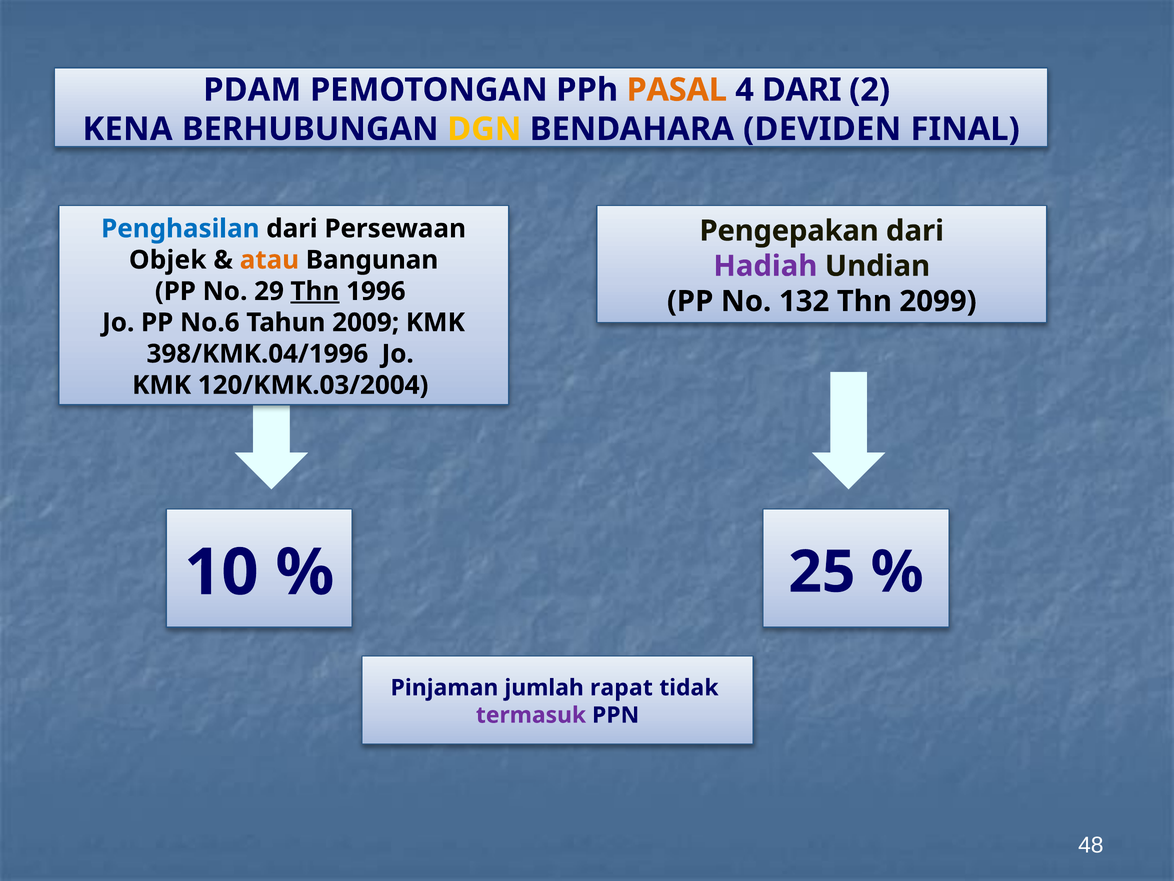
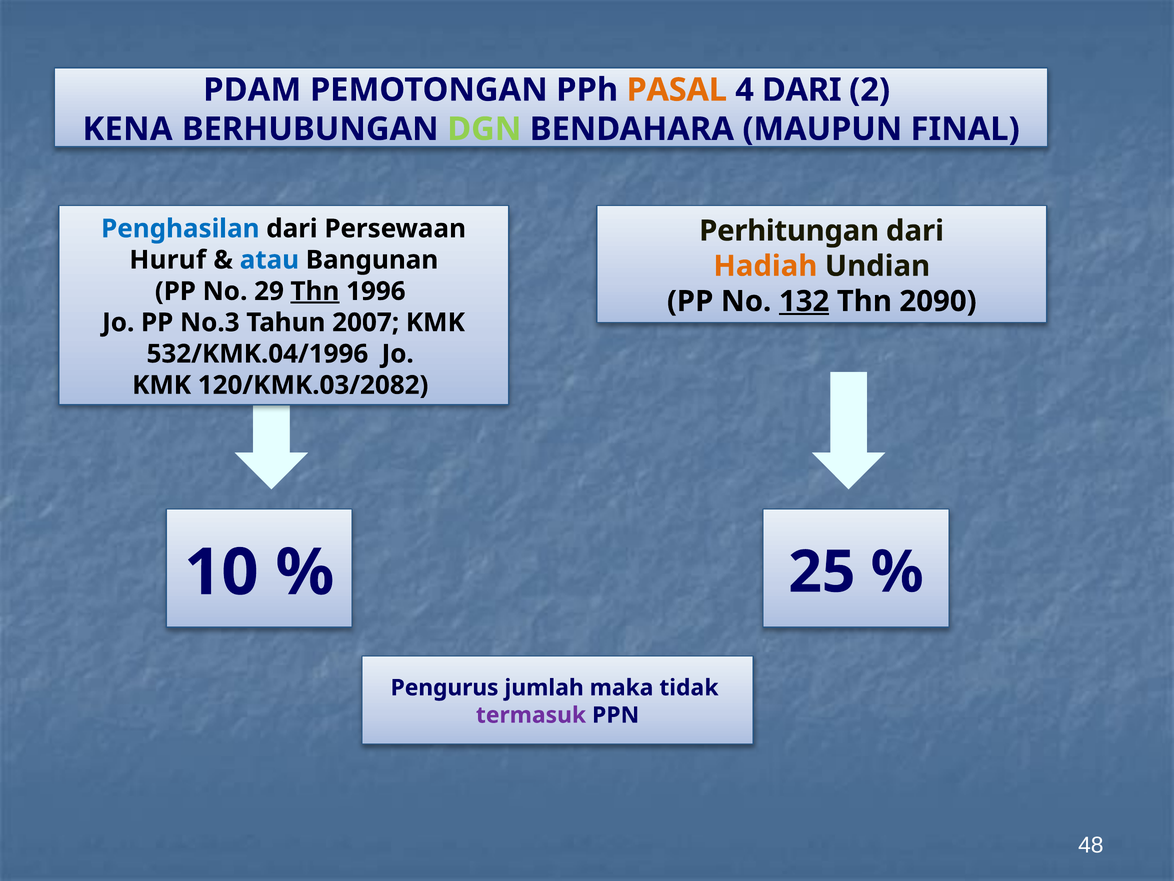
DGN colour: yellow -> light green (484, 129)
DEVIDEN: DEVIDEN -> MAUPUN (822, 129)
Pengepakan: Pengepakan -> Perhitungan (789, 231)
Objek: Objek -> Huruf (168, 260)
atau colour: orange -> blue (269, 260)
Hadiah colour: purple -> orange (765, 266)
132 underline: none -> present (804, 301)
2099: 2099 -> 2090 (938, 301)
No.6: No.6 -> No.3 (210, 322)
2009: 2009 -> 2007 (366, 322)
398/KMK.04/1996: 398/KMK.04/1996 -> 532/KMK.04/1996 (257, 354)
120/KMK.03/2004: 120/KMK.03/2004 -> 120/KMK.03/2082 (313, 385)
Pinjaman: Pinjaman -> Pengurus (445, 687)
rapat: rapat -> maka (622, 687)
